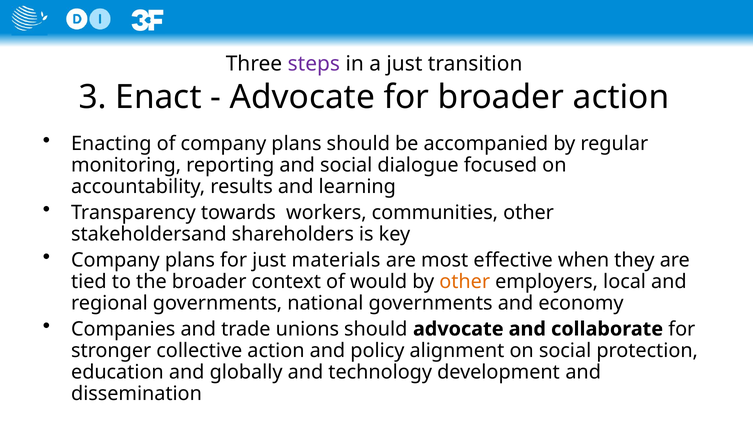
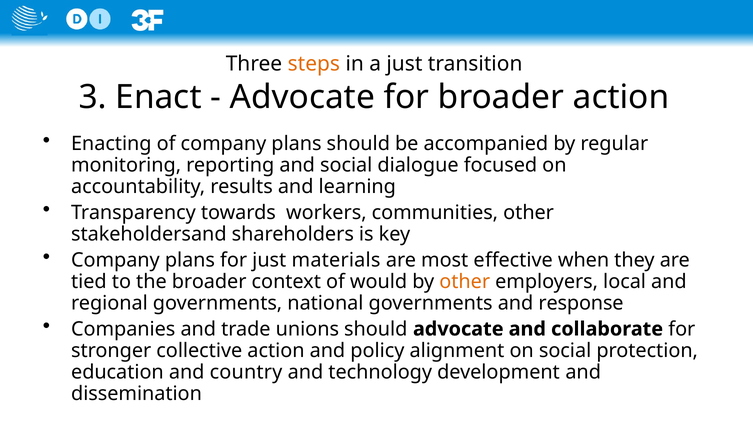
steps colour: purple -> orange (314, 64)
economy: economy -> response (581, 303)
globally: globally -> country (246, 372)
